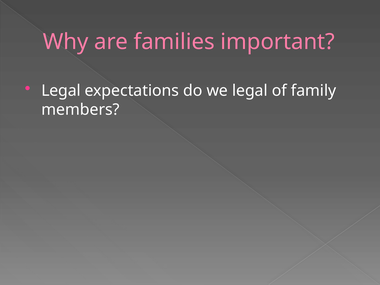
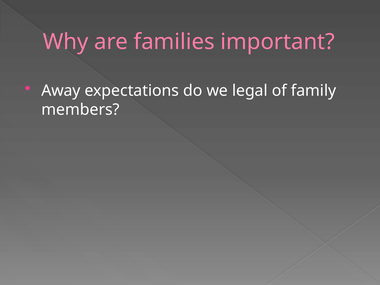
Legal: Legal -> Away (61, 91)
